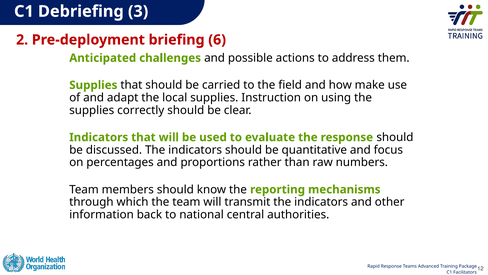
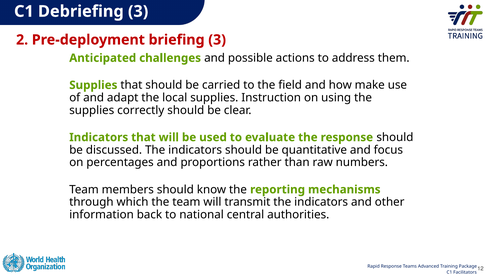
briefing 6: 6 -> 3 (217, 40)
